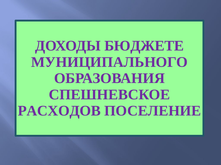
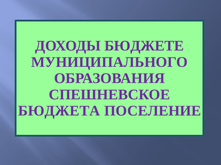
РАСХОДОВ: РАСХОДОВ -> БЮДЖЕТА (59, 111)
